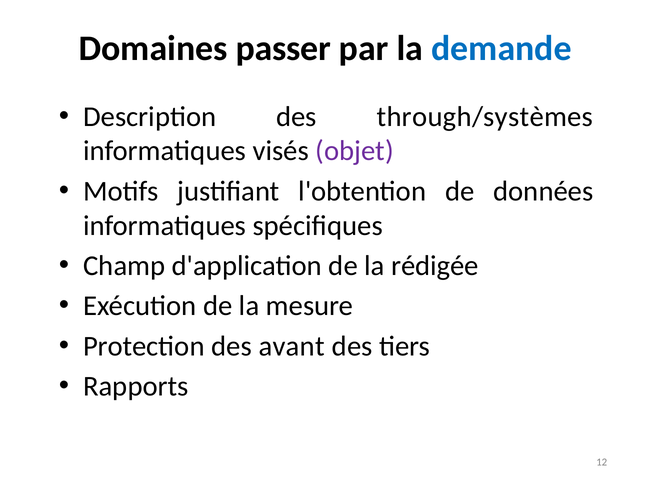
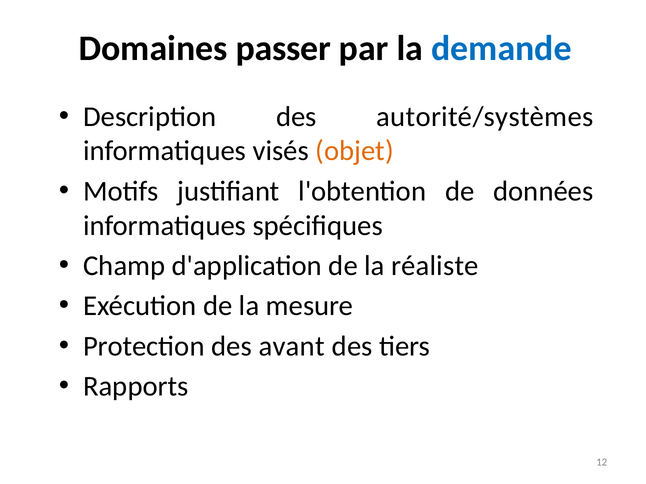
through/systèmes: through/systèmes -> autorité/systèmes (485, 117)
objet colour: purple -> orange (355, 151)
rédigée: rédigée -> réaliste (435, 266)
